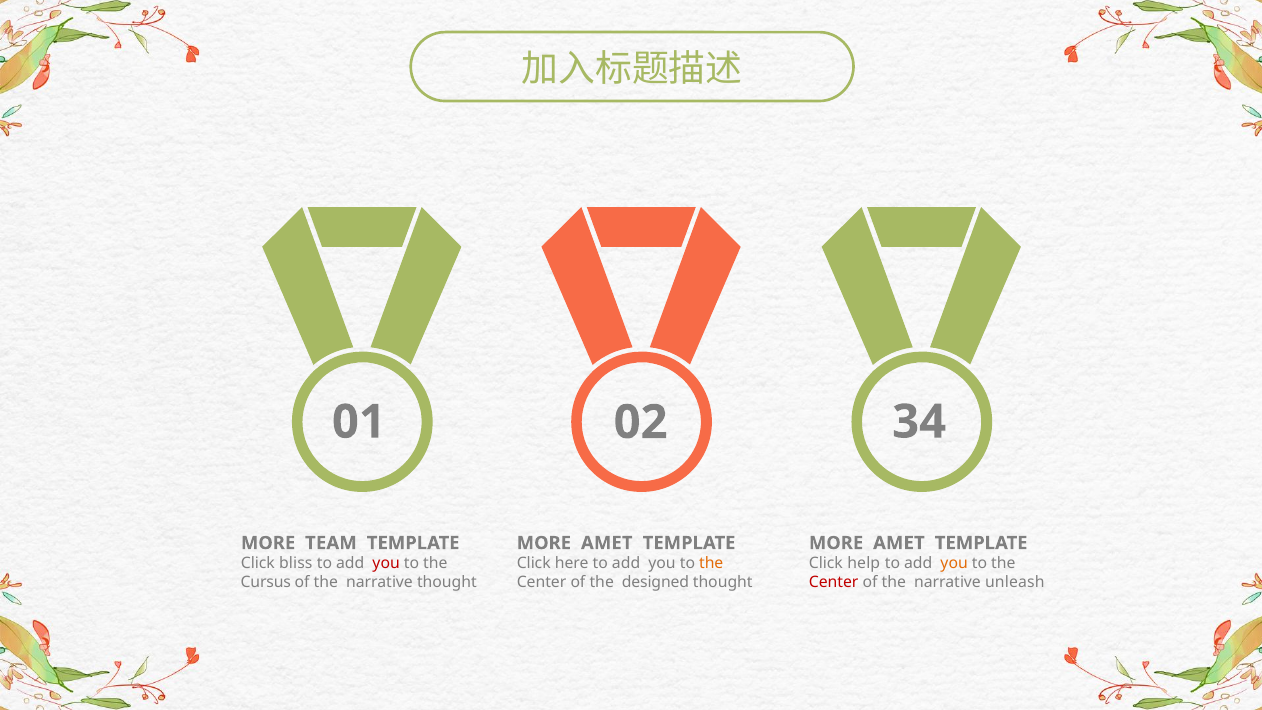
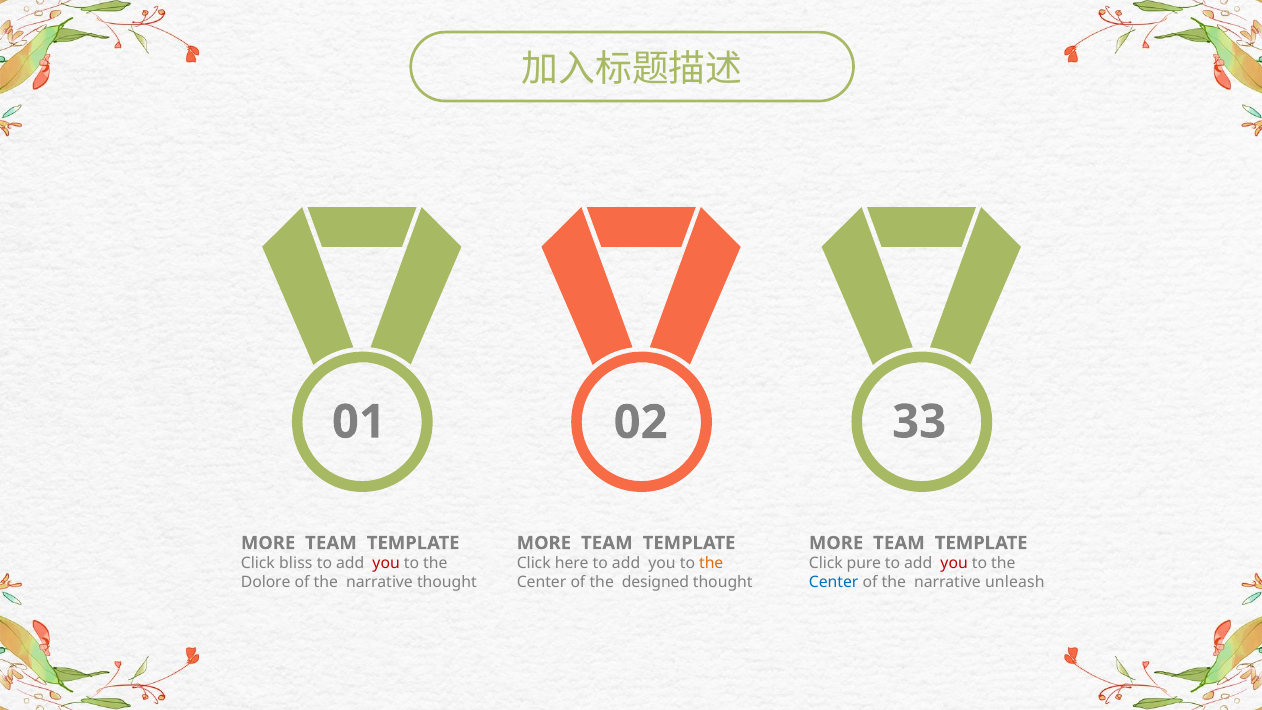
34: 34 -> 33 (919, 422)
AMET: AMET -> TEAM (607, 543)
AMET: AMET -> TEAM (899, 543)
help: help -> pure (864, 563)
you colour: orange -> red (954, 563)
Cursus: Cursus -> Dolore (266, 582)
Center colour: red -> blue (834, 582)
